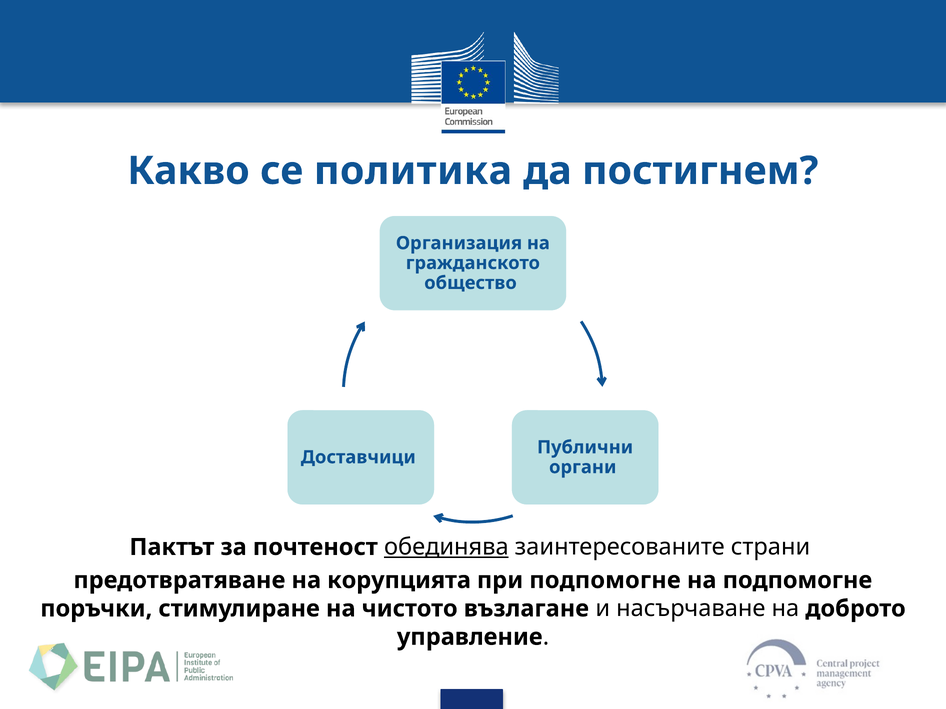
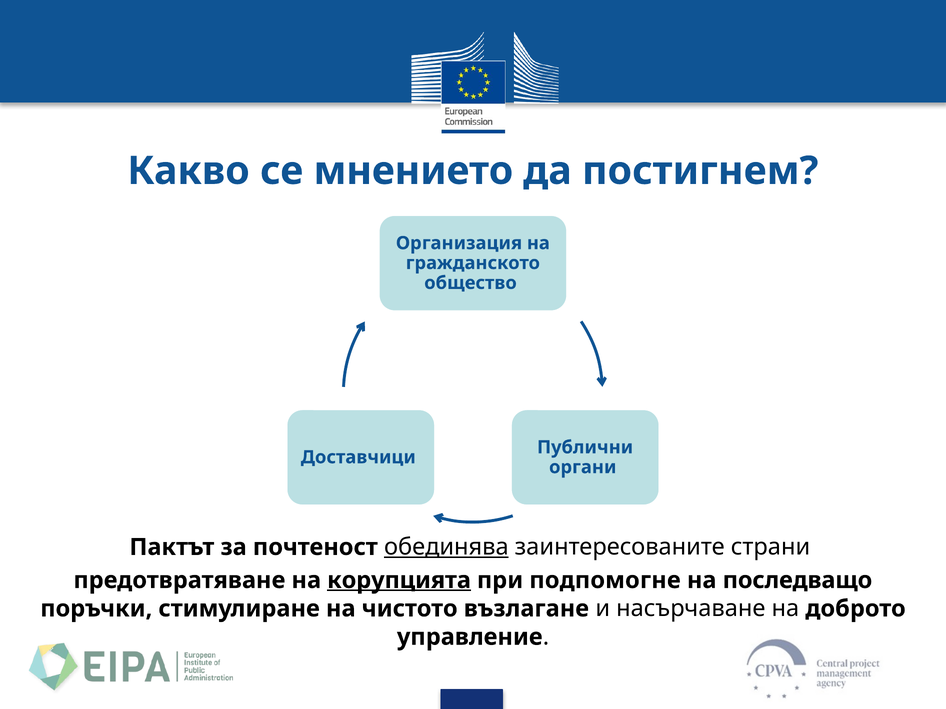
политика: политика -> мнението (413, 171)
корупцията underline: none -> present (399, 581)
на подпомогне: подпомогне -> последващо (797, 581)
